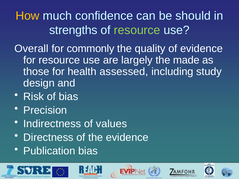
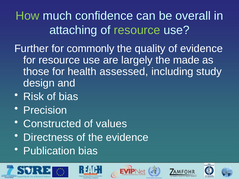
How colour: yellow -> light green (27, 16)
should: should -> overall (193, 16)
strengths: strengths -> attaching (73, 30)
Overall: Overall -> Further (31, 49)
Indirectness: Indirectness -> Constructed (52, 124)
